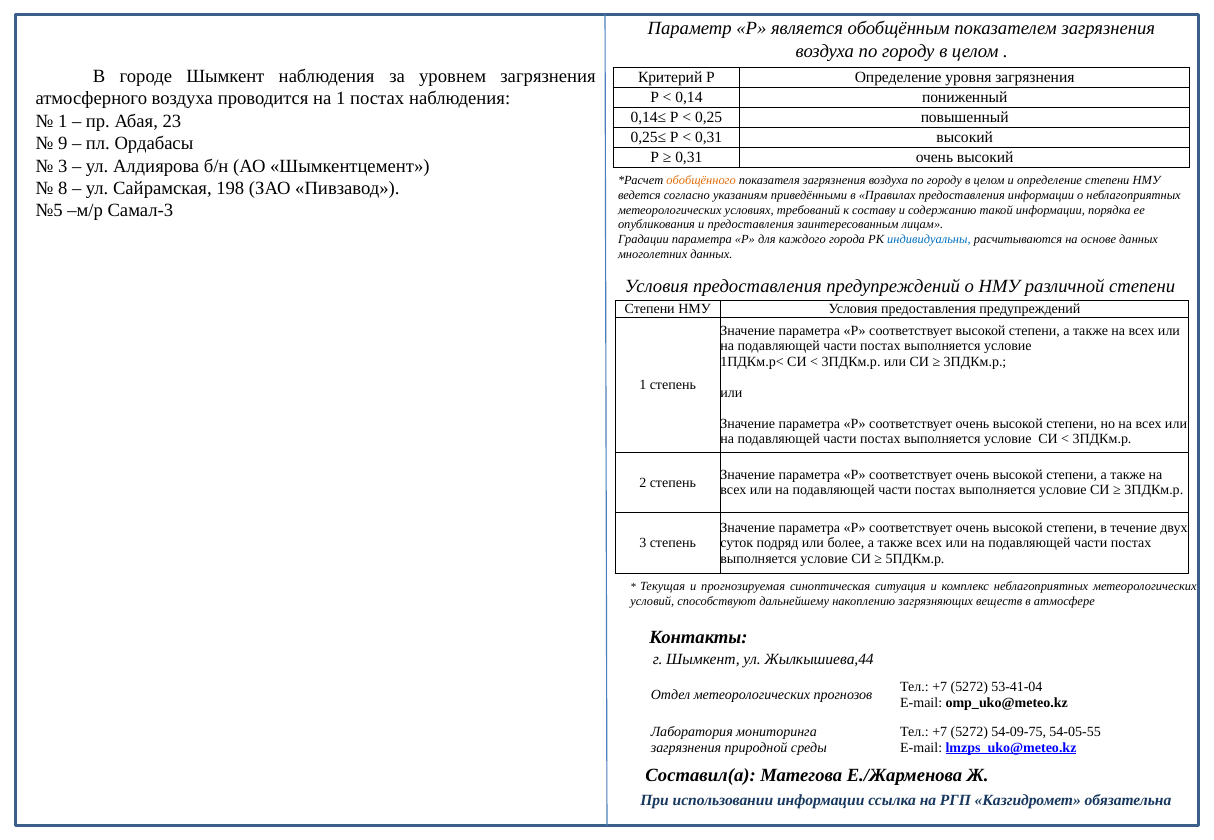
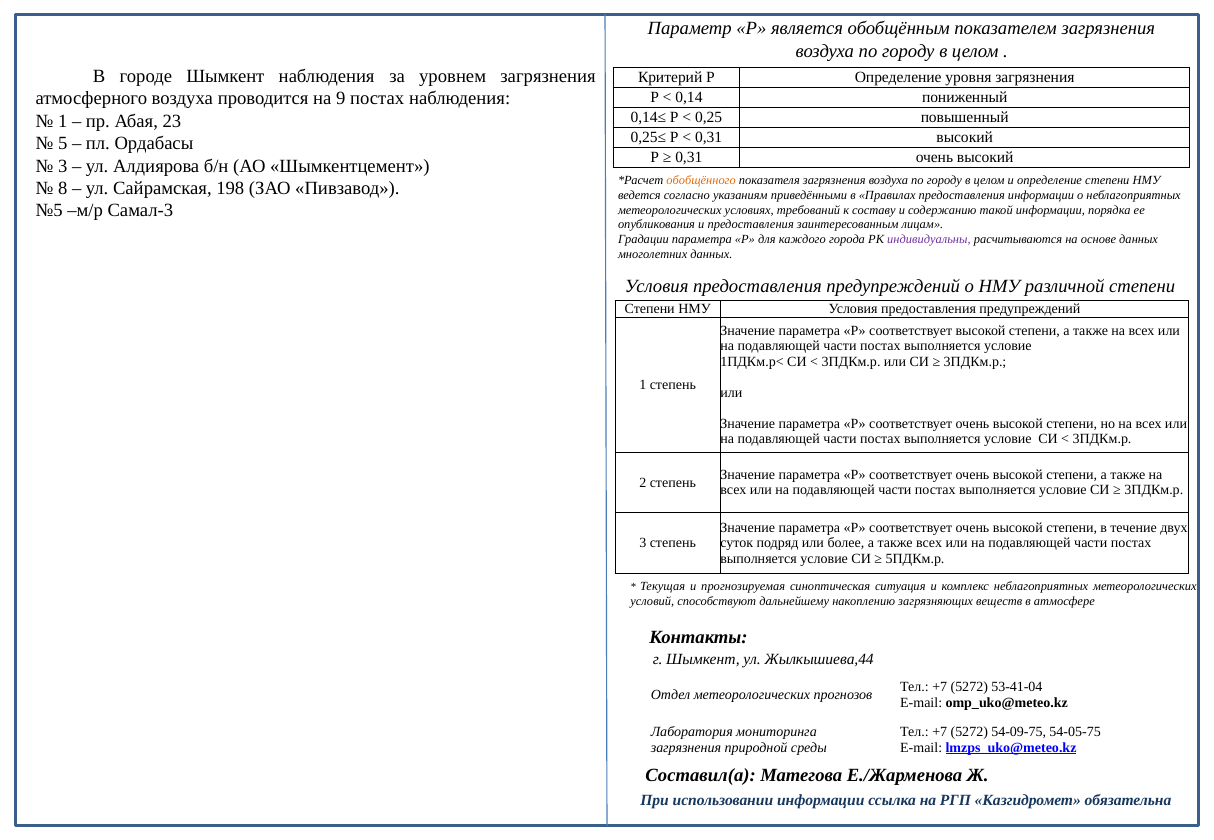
на 1: 1 -> 9 (341, 99)
9: 9 -> 5 (63, 144)
индивидуальны colour: blue -> purple (929, 240)
54-05-55: 54-05-55 -> 54-05-75 (1075, 732)
